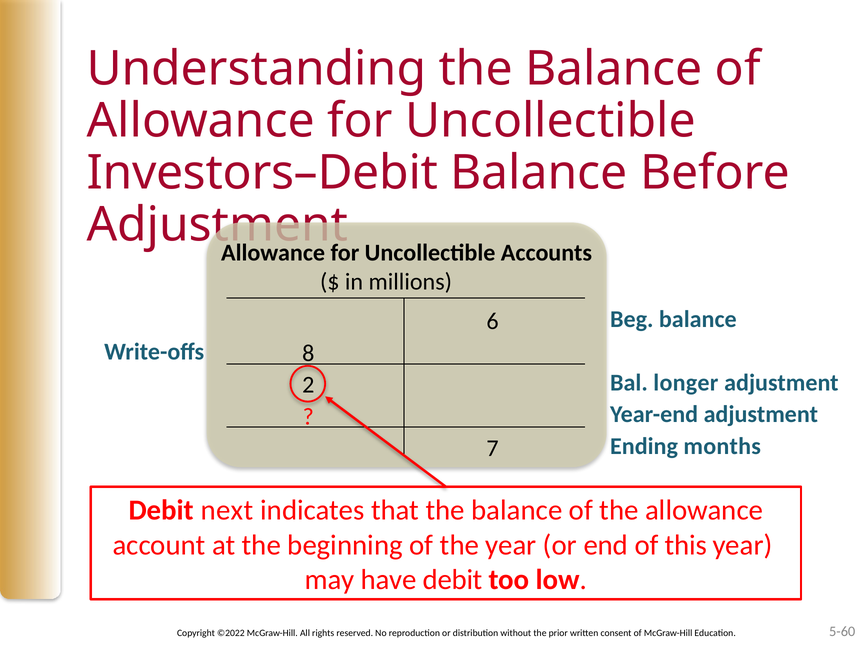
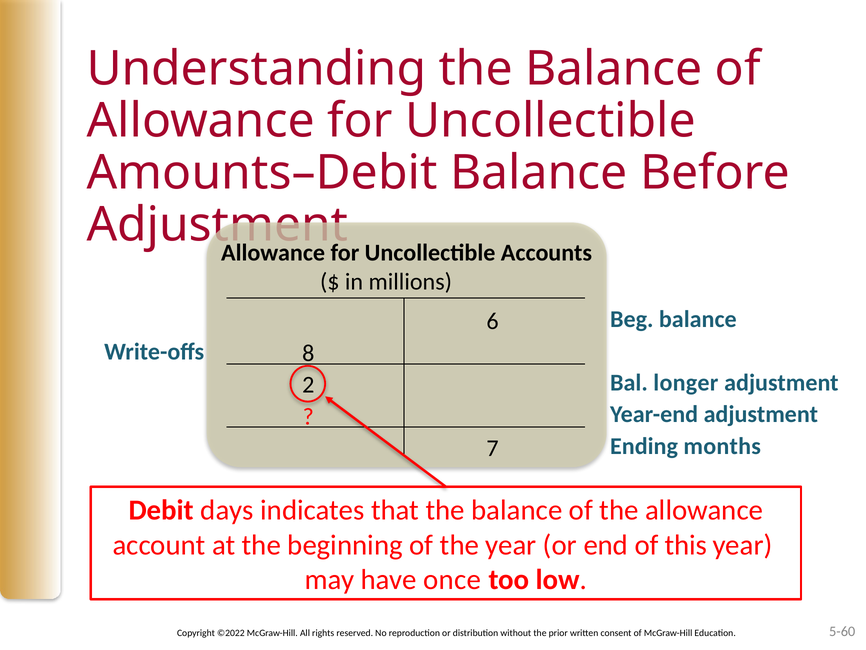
Investors–Debit: Investors–Debit -> Amounts–Debit (262, 173)
next: next -> days (227, 510)
have debit: debit -> once (452, 579)
